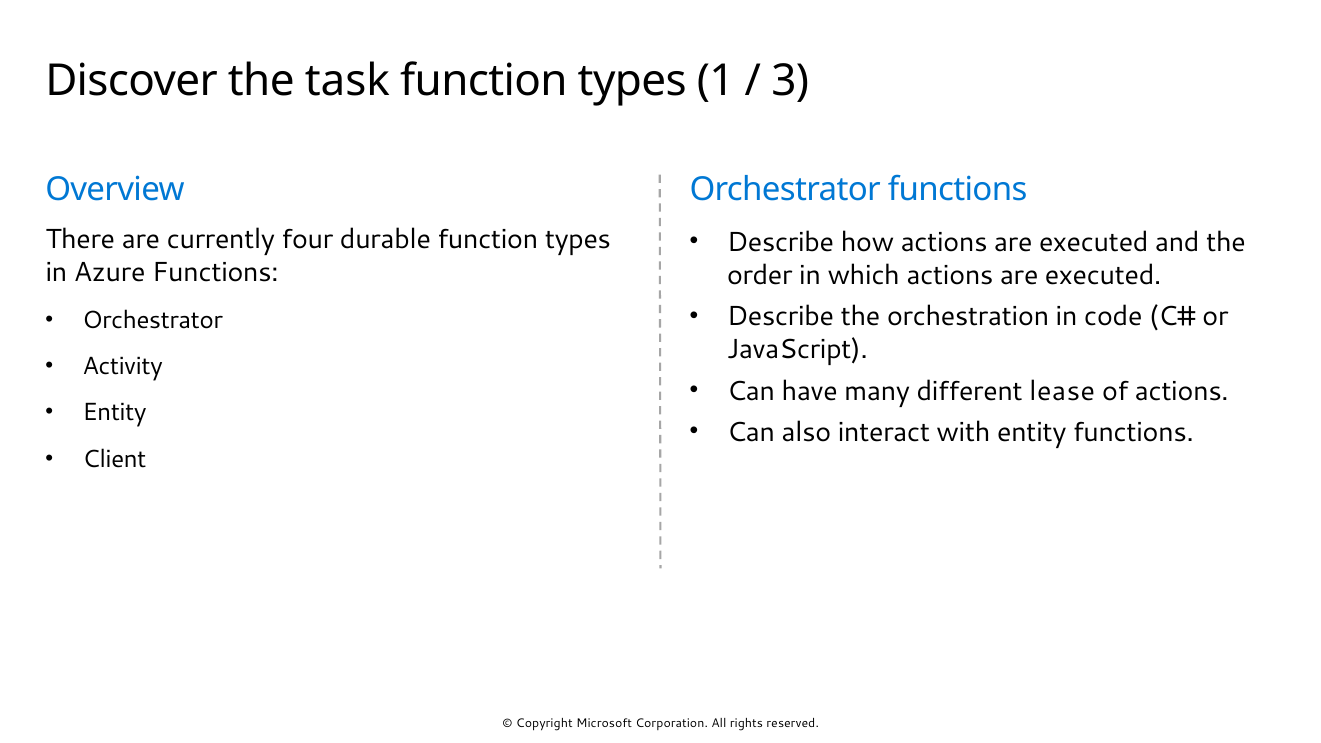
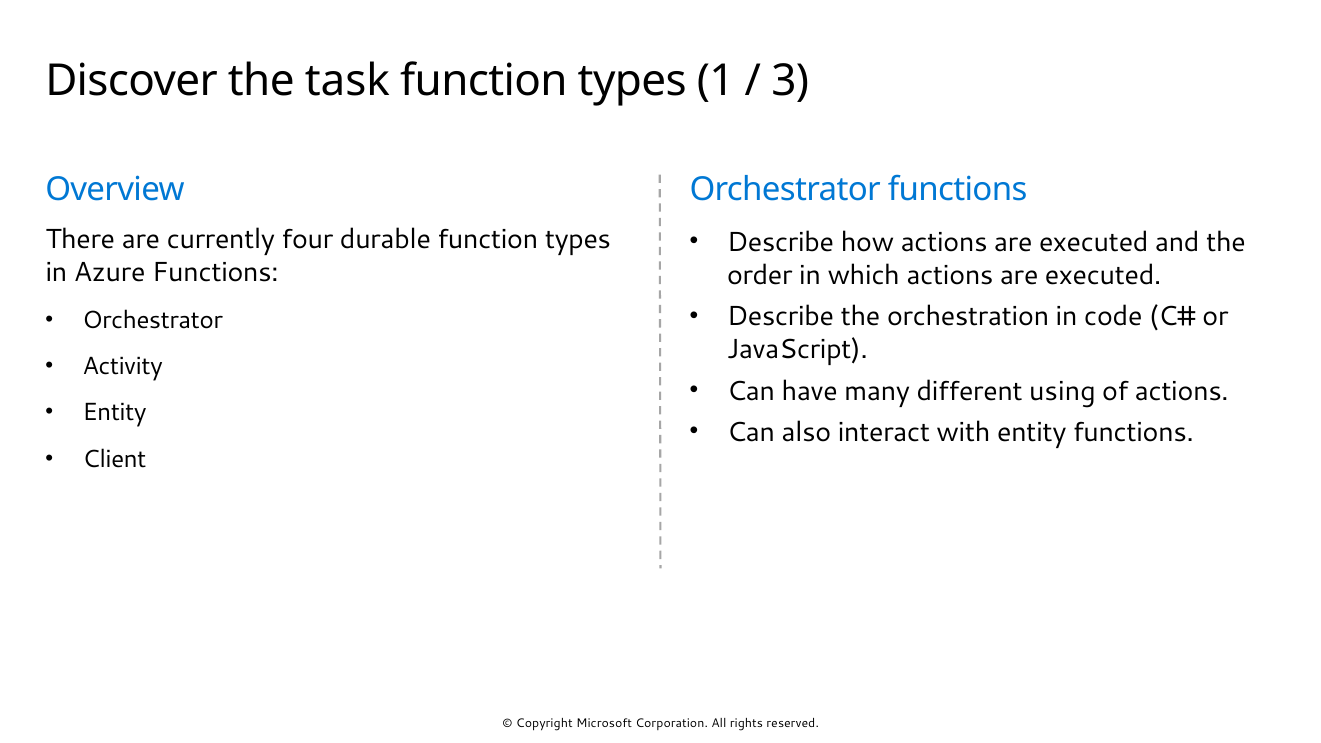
lease: lease -> using (1062, 391)
